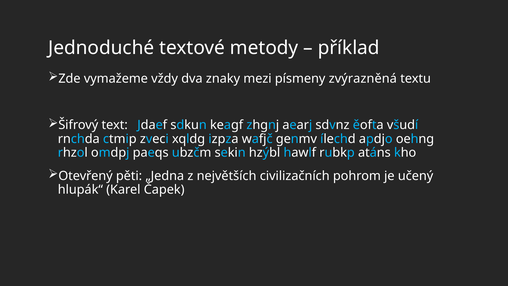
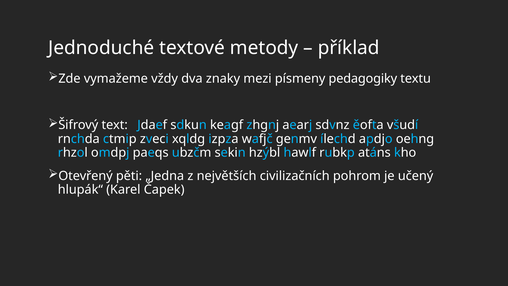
zvýrazněná: zvýrazněná -> pedagogiky (363, 79)
